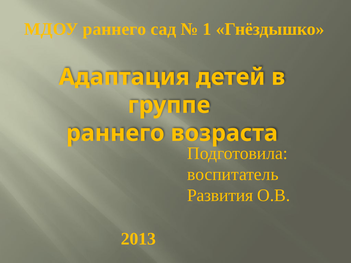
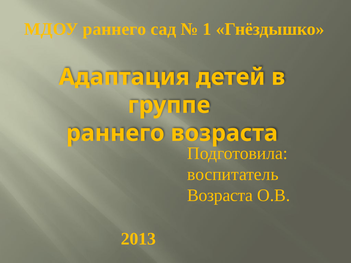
Развития: Развития -> Возраста (220, 196)
